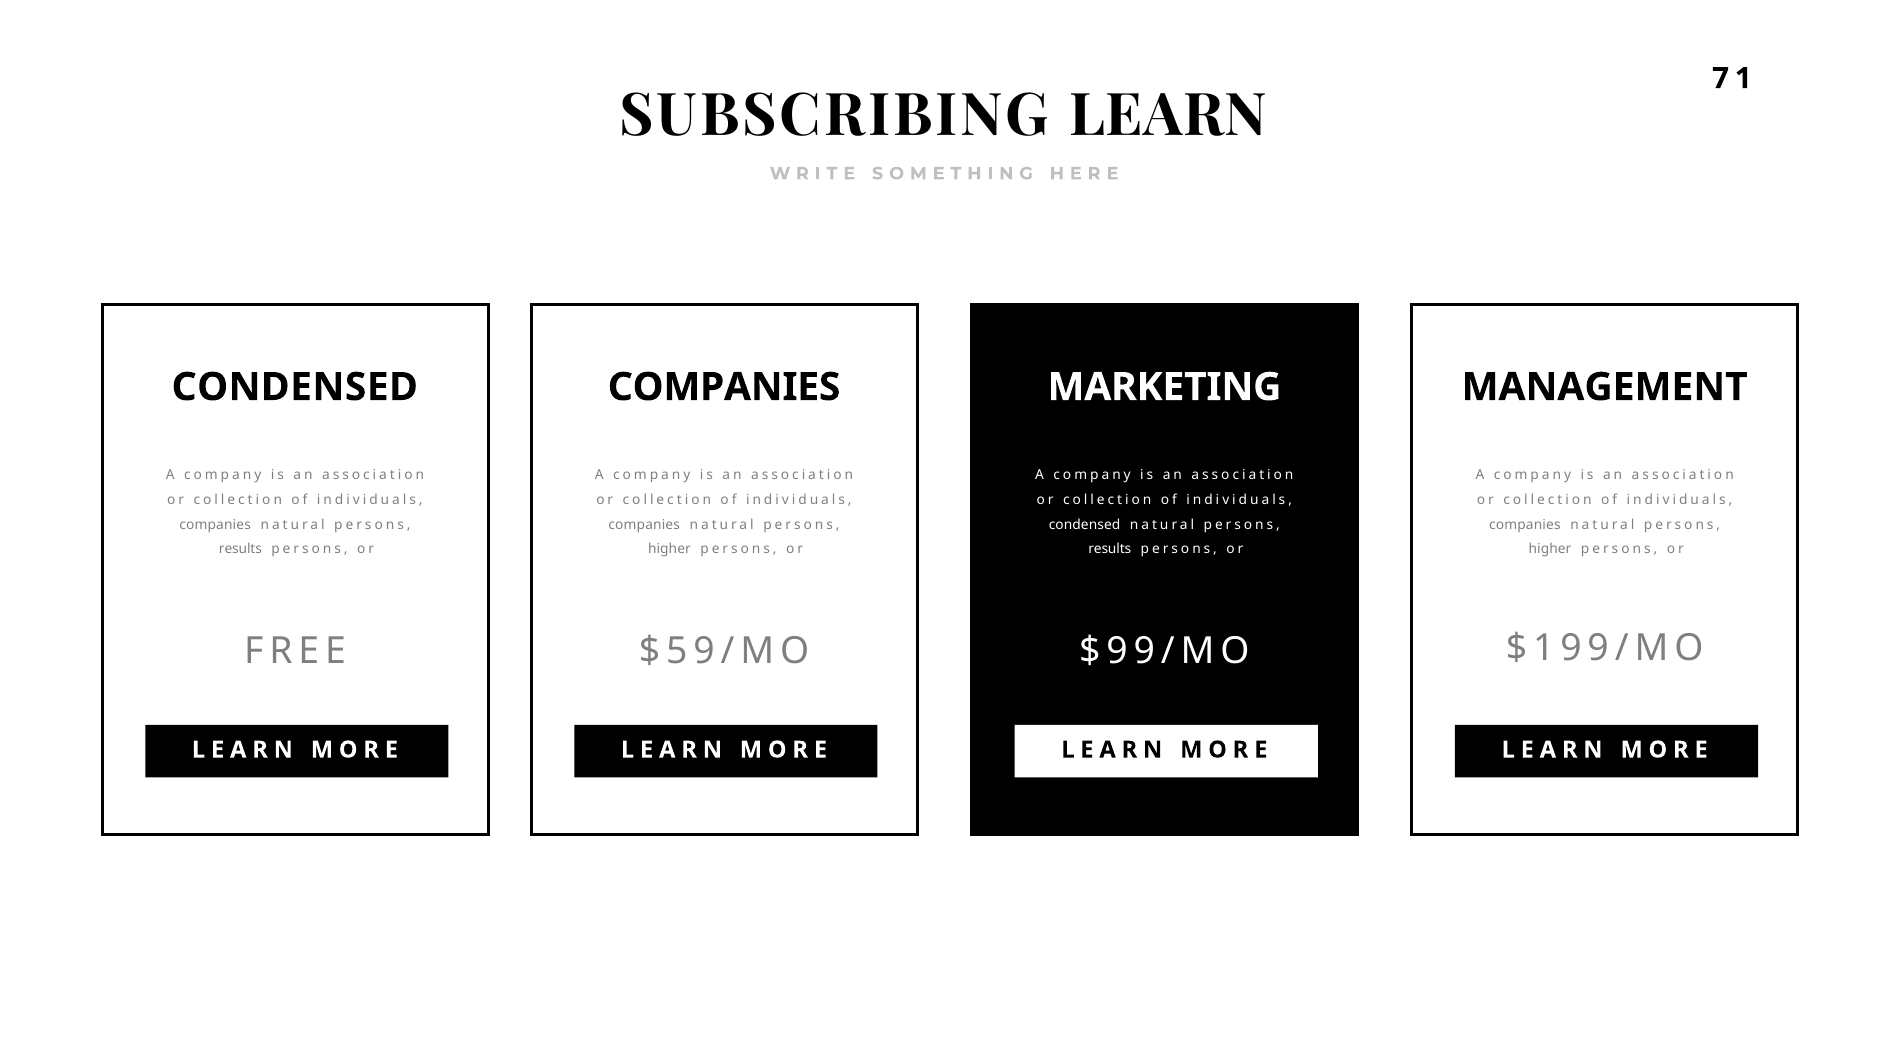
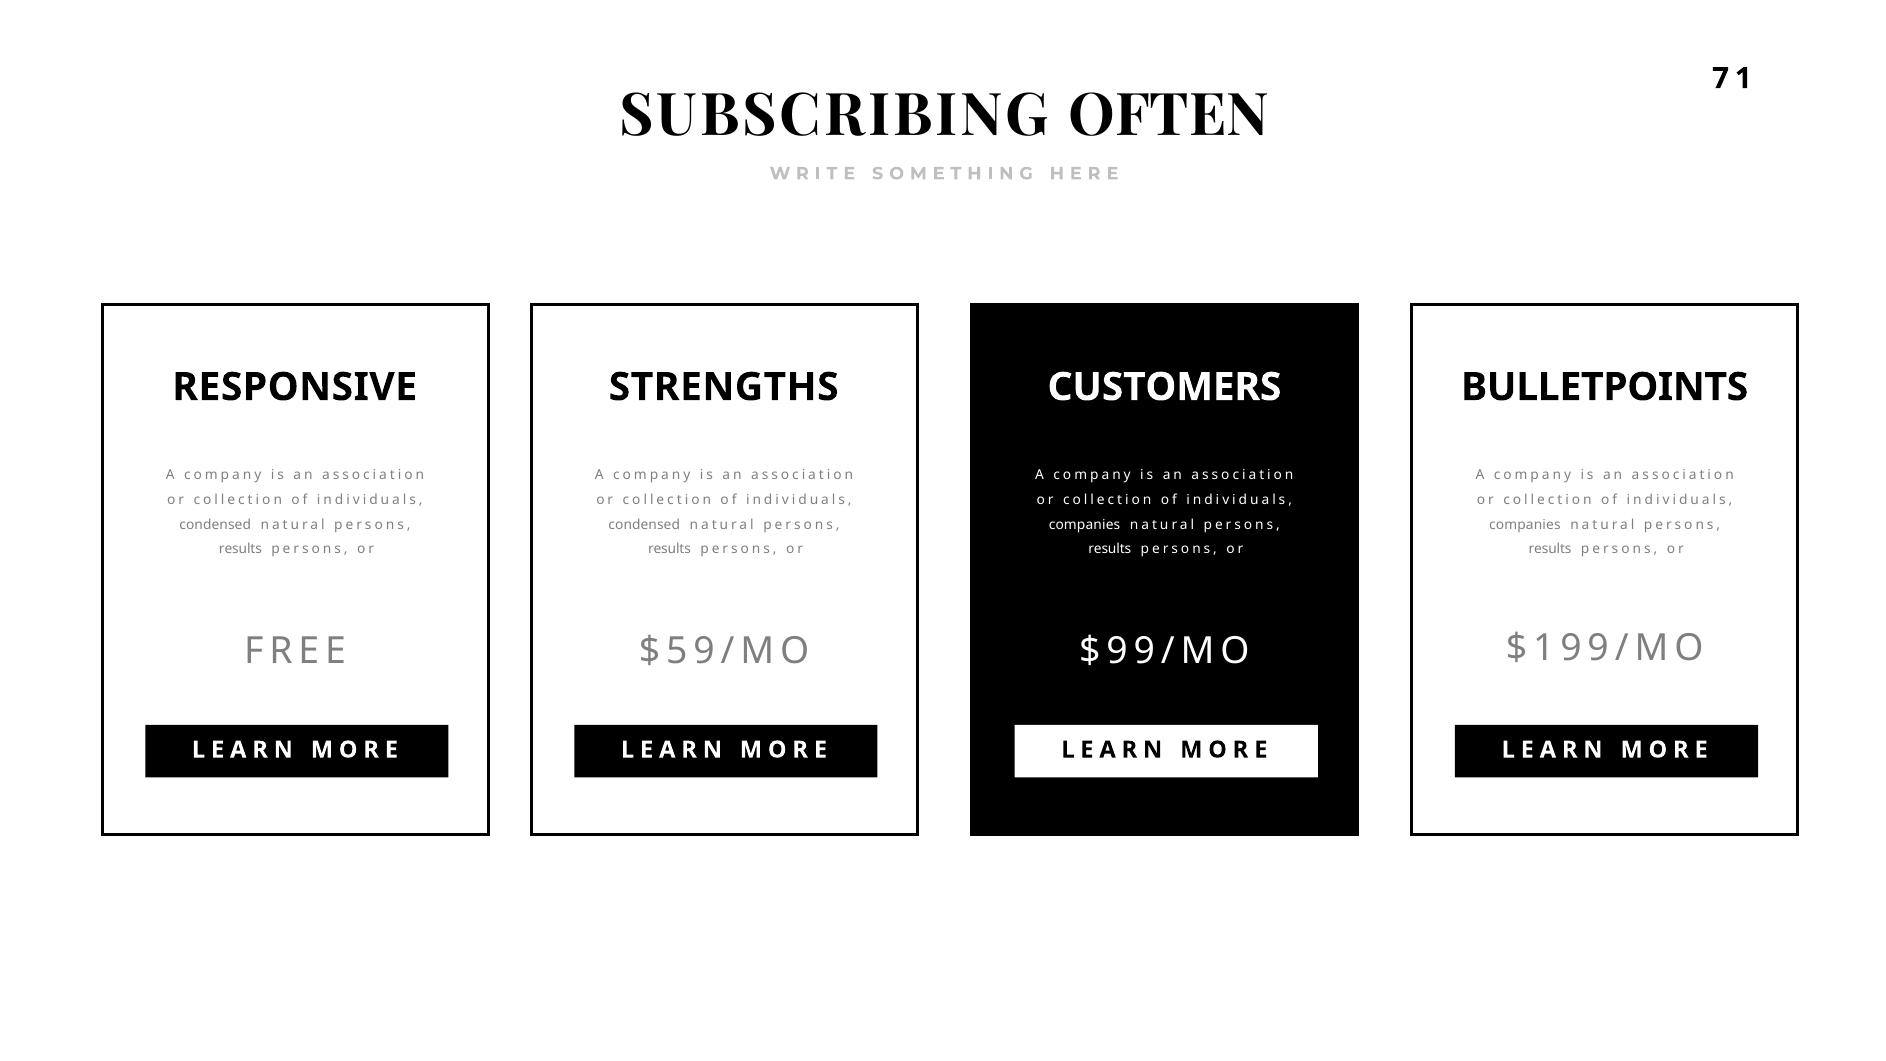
LEARN: LEARN -> OFTEN (1169, 116)
CONDENSED: CONDENSED -> RESPONSIVE (295, 387)
COMPANIES: COMPANIES -> STRENGTHS (724, 387)
MARKETING: MARKETING -> CUSTOMERS (1164, 387)
MANAGEMENT: MANAGEMENT -> BULLETPOINTS (1605, 387)
companies: companies -> condensed (215, 525)
companies: companies -> condensed (644, 525)
condensed: condensed -> companies (1085, 525)
higher: higher -> results (669, 549)
higher: higher -> results (1550, 549)
